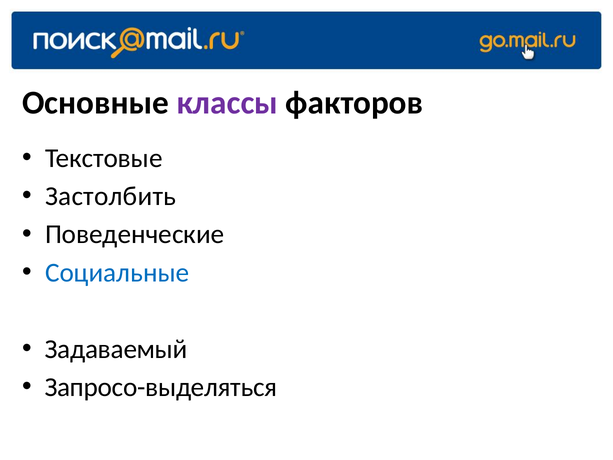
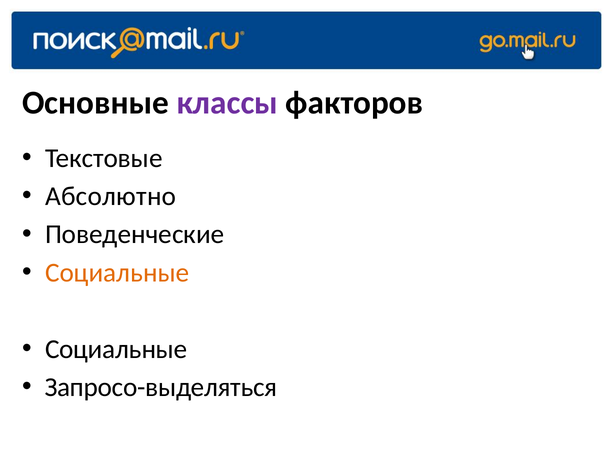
Застолбить: Застолбить -> Абсолютно (111, 196)
Социальные colour: blue -> orange (117, 273)
Задаваемый: Задаваемый -> Социальные (116, 349)
